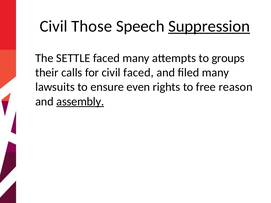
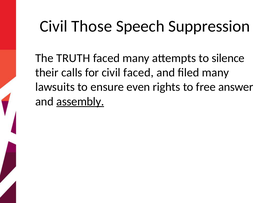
Suppression underline: present -> none (209, 26)
SETTLE: SETTLE -> TRUTH (73, 58)
groups: groups -> silence (228, 58)
reason: reason -> answer (236, 87)
